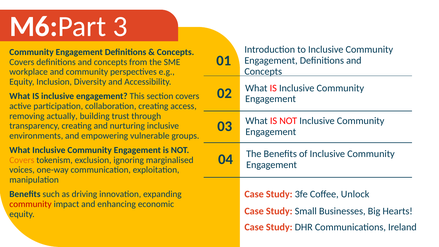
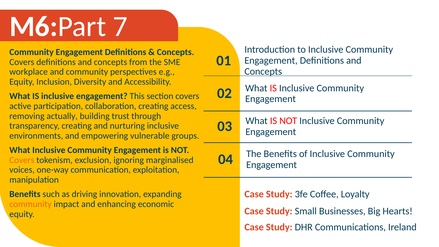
3: 3 -> 7 (120, 27)
Unlock: Unlock -> Loyalty (355, 194)
community colour: red -> orange (30, 204)
